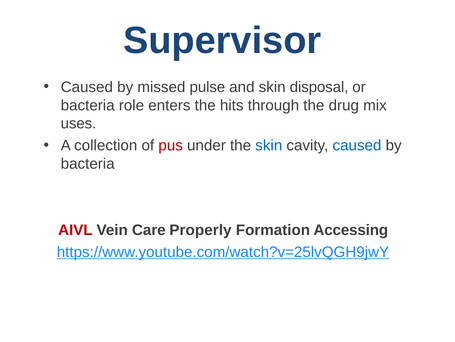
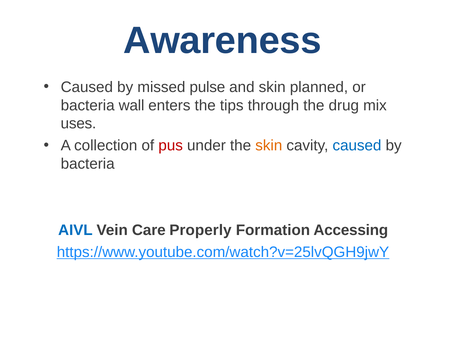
Supervisor: Supervisor -> Awareness (222, 41)
disposal: disposal -> planned (319, 87)
role: role -> wall (132, 105)
hits: hits -> tips (232, 105)
skin colour: blue -> orange (269, 145)
AIVL colour: red -> blue (75, 230)
